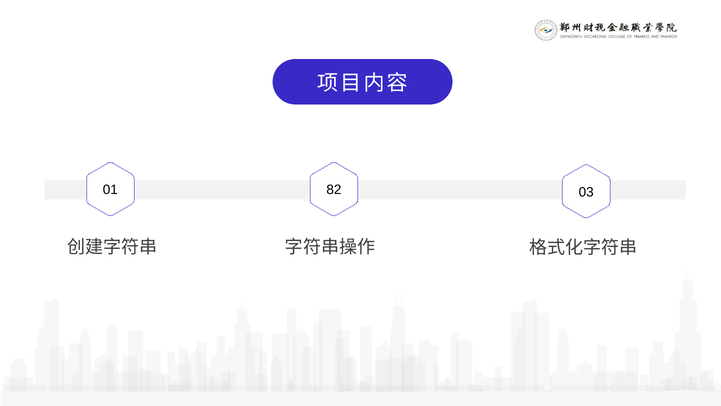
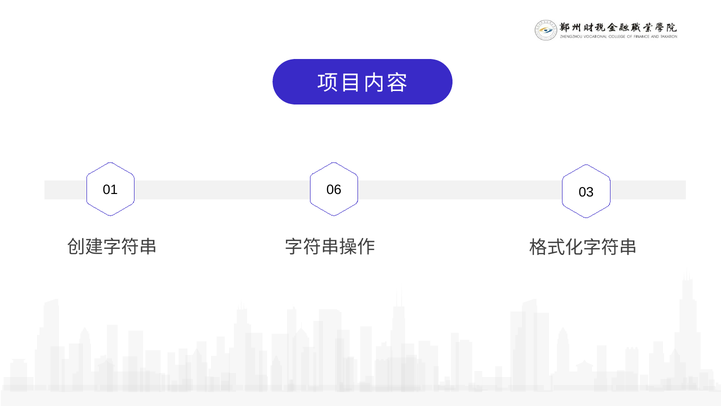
82: 82 -> 06 (334, 190)
